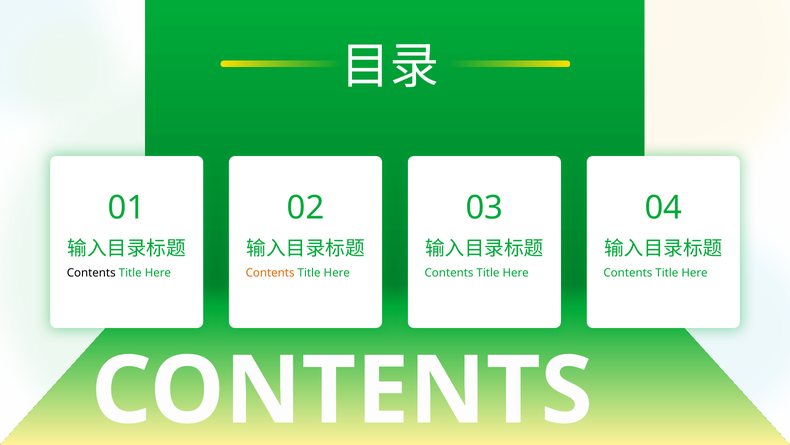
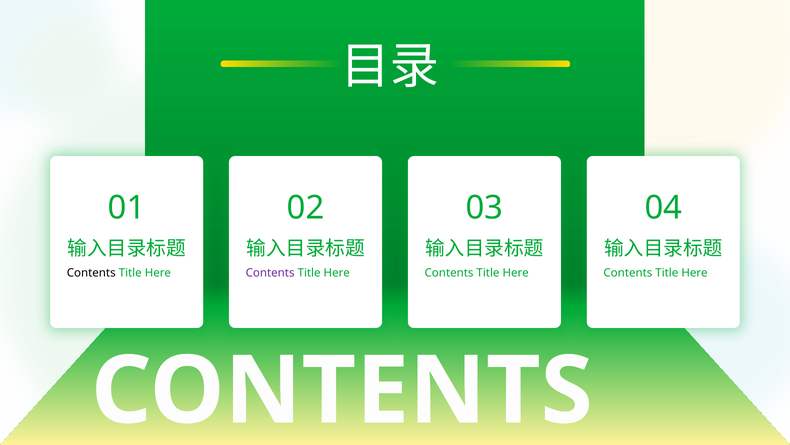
Contents colour: orange -> purple (270, 273)
